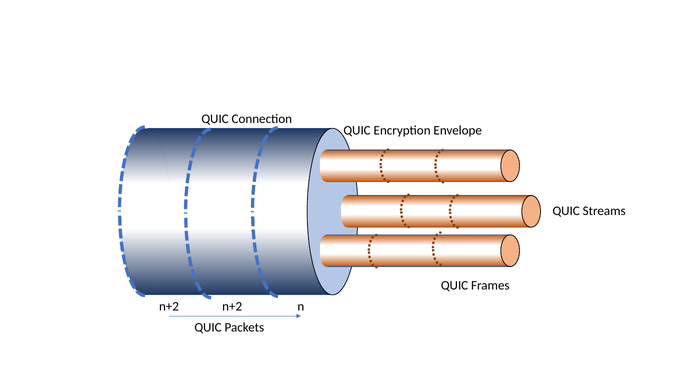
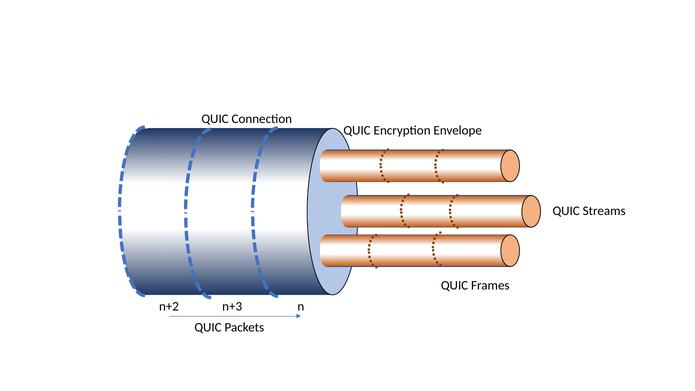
n+2 n+2: n+2 -> n+3 (232, 306)
